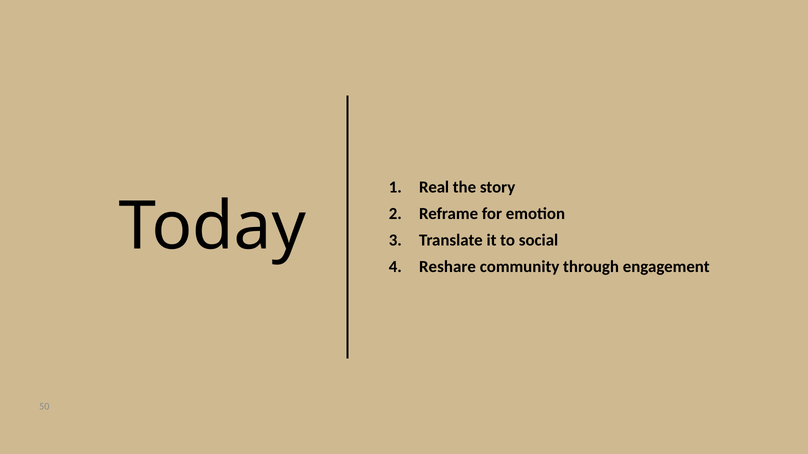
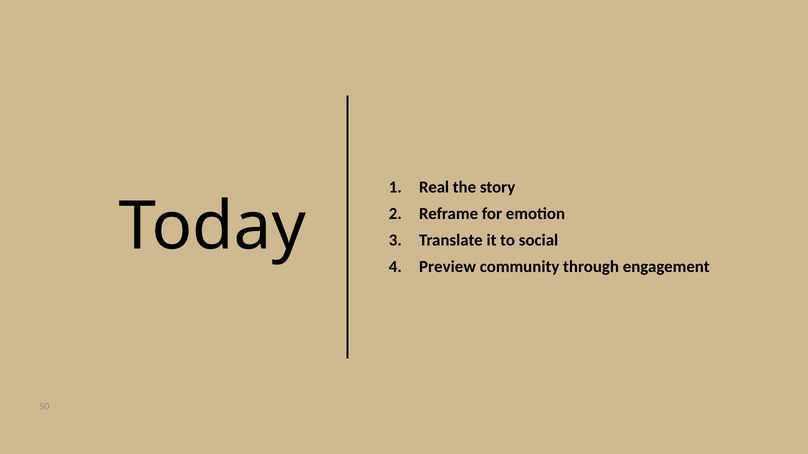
Reshare: Reshare -> Preview (448, 267)
